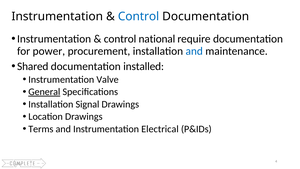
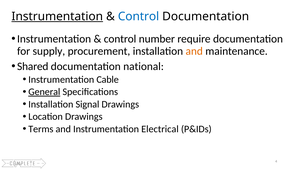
Instrumentation underline: none -> present (57, 16)
national: national -> number (157, 39)
power: power -> supply (49, 51)
and colour: blue -> orange (194, 51)
installed: installed -> national (144, 66)
Valve: Valve -> Cable (108, 79)
